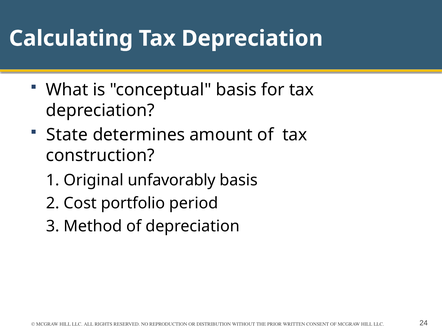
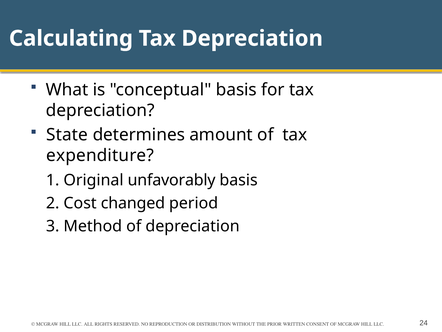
construction: construction -> expenditure (100, 155)
portfolio: portfolio -> changed (133, 203)
